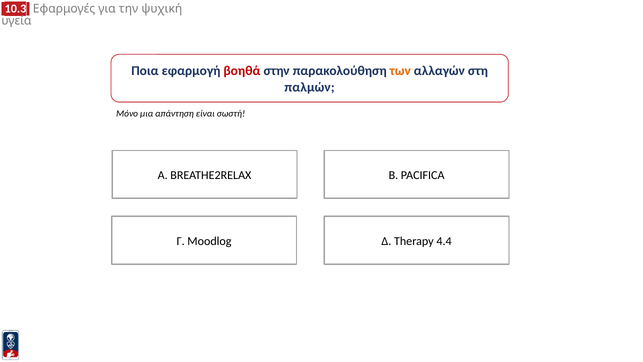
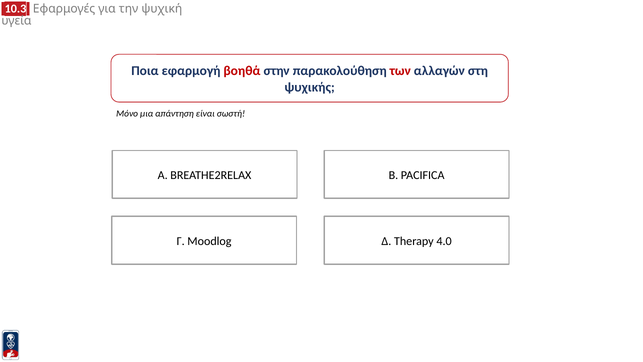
των colour: orange -> red (400, 71)
παλμών: παλμών -> ψυχικής (310, 87)
4.4: 4.4 -> 4.0 (444, 241)
